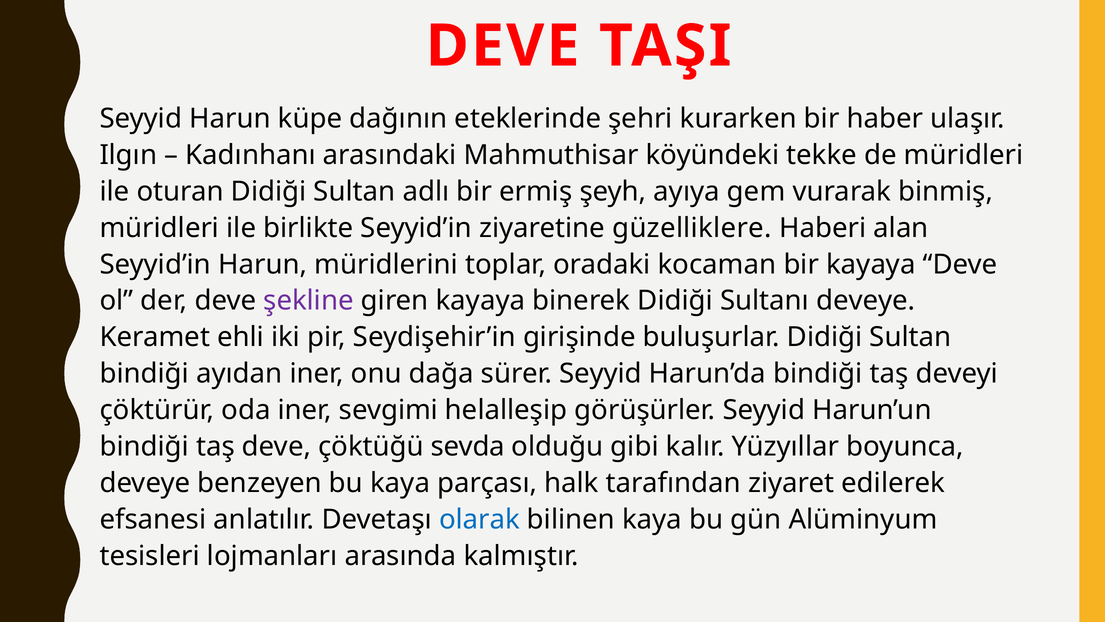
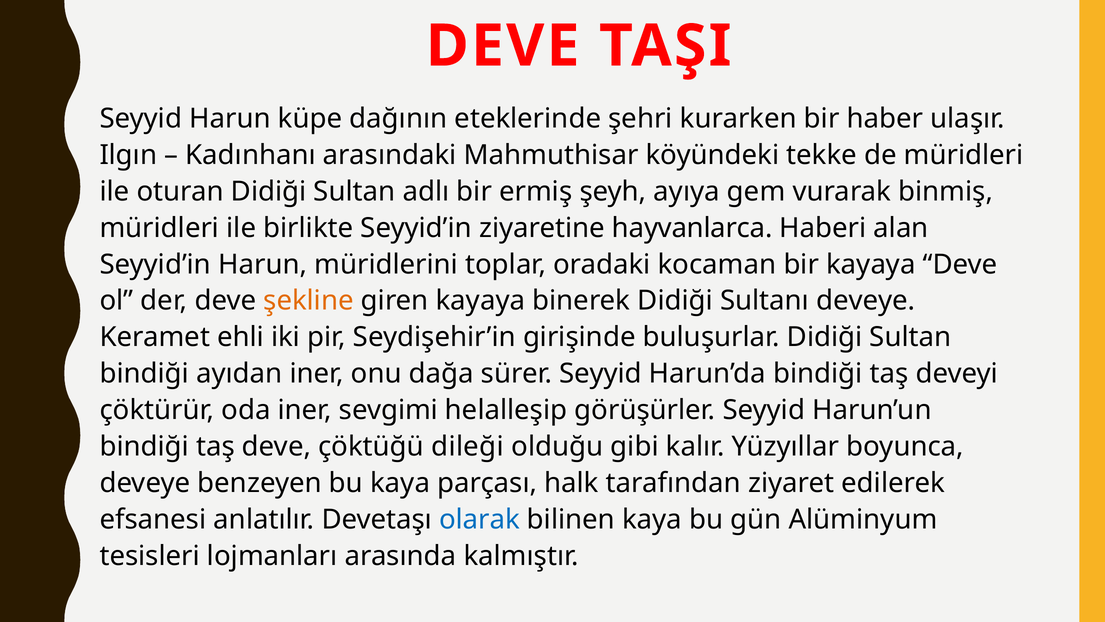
güzelliklere: güzelliklere -> hayvanlarca (692, 228)
şekline colour: purple -> orange (309, 301)
sevda: sevda -> dileği (468, 446)
